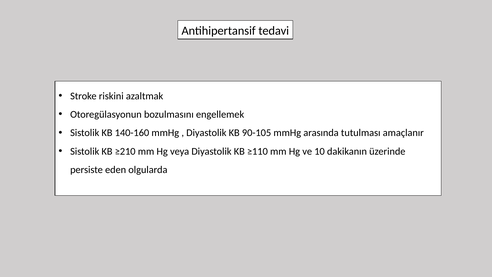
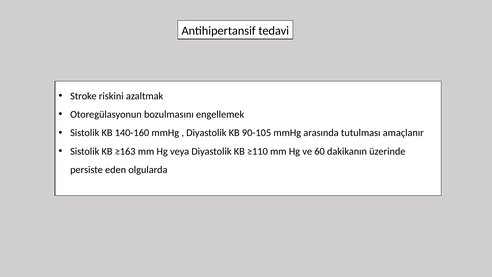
≥210: ≥210 -> ≥163 (125, 151)
10: 10 -> 60 (320, 151)
